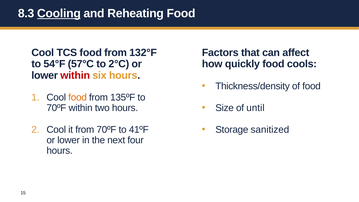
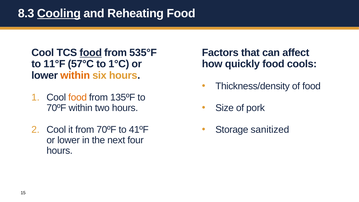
food underline: none -> present (91, 53)
132°F: 132°F -> 535°F (143, 53)
54°F: 54°F -> 11°F (54, 64)
2°C: 2°C -> 1°C (119, 64)
within colour: red -> orange (75, 75)
until: until -> pork (256, 108)
